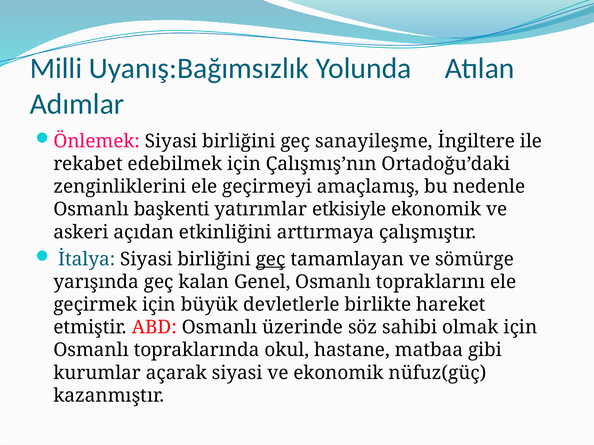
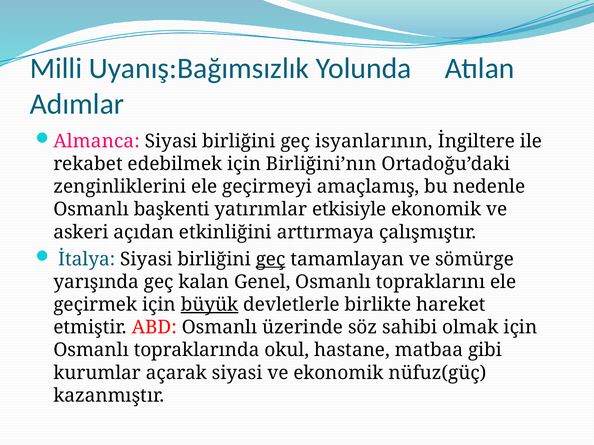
Önlemek: Önlemek -> Almanca (97, 141)
sanayileşme: sanayileşme -> isyanlarının (374, 141)
Çalışmış’nın: Çalışmış’nın -> Birliğini’nın (321, 164)
büyük underline: none -> present (210, 305)
